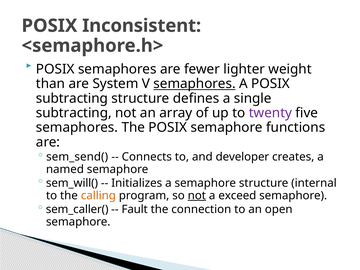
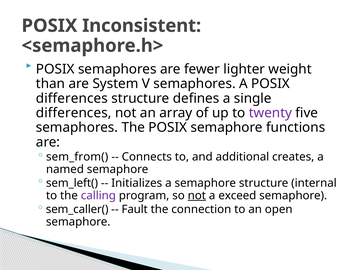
semaphores underline: present -> none (195, 84)
subtracting: subtracting -> differences (72, 98)
subtracting: subtracting -> differences (74, 113)
sem_send(: sem_send( -> sem_from( (77, 157)
developer: developer -> additional (242, 157)
sem_will(: sem_will( -> sem_left( (72, 183)
calling colour: orange -> purple (98, 196)
